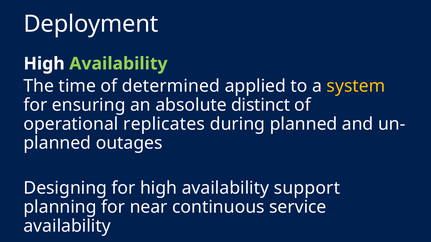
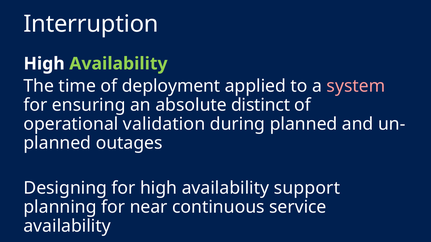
Deployment: Deployment -> Interruption (91, 24)
determined: determined -> deployment (171, 86)
system colour: yellow -> pink (356, 86)
replicates: replicates -> validation (164, 124)
